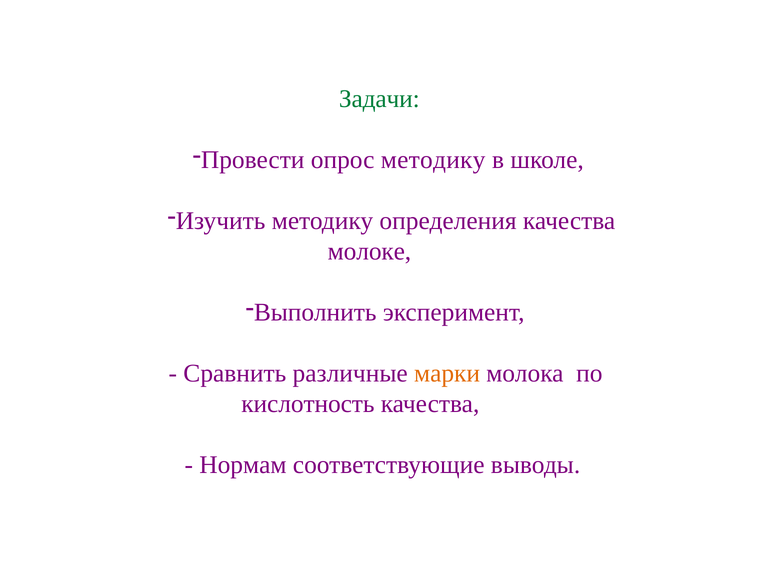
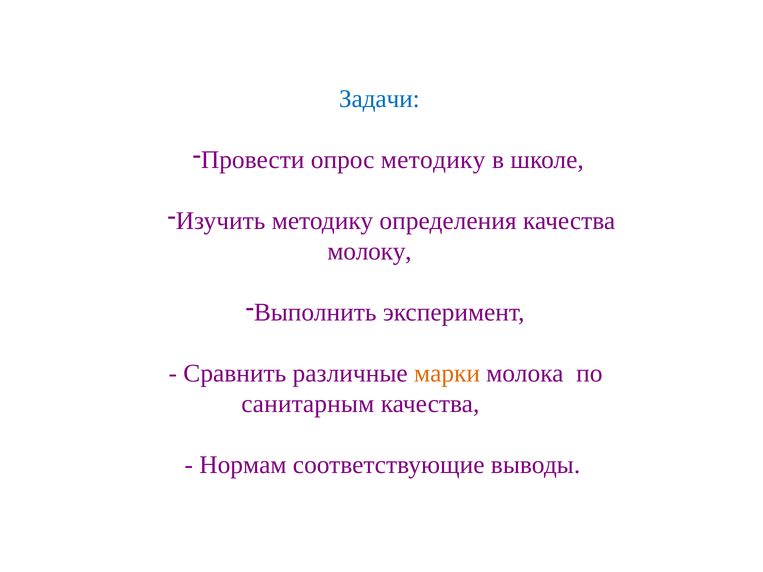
Задачи colour: green -> blue (379, 99)
молоке: молоке -> молоку (370, 251)
кислотность: кислотность -> санитарным (308, 404)
